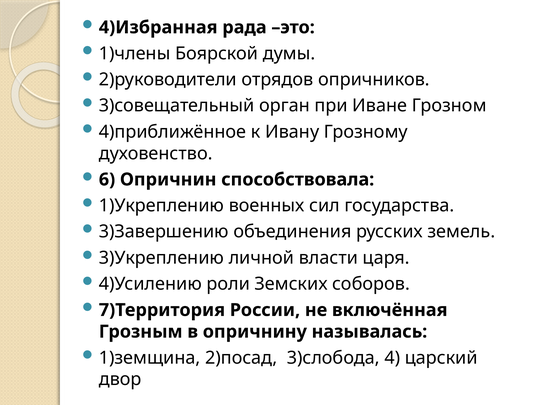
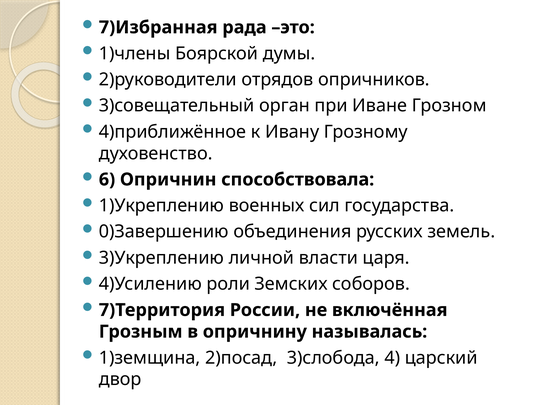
4)Избранная: 4)Избранная -> 7)Избранная (158, 27)
3)Завершению: 3)Завершению -> 0)Завершению (164, 232)
